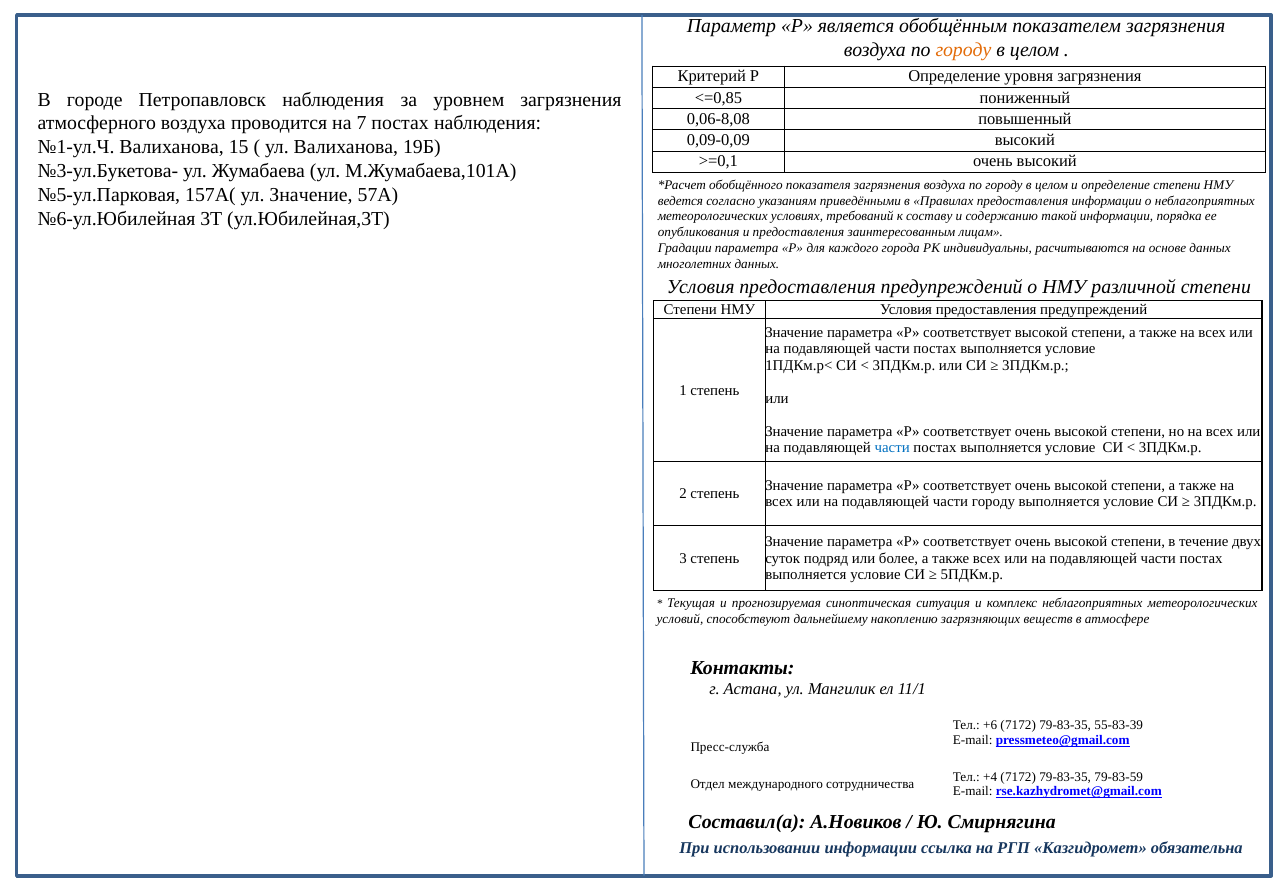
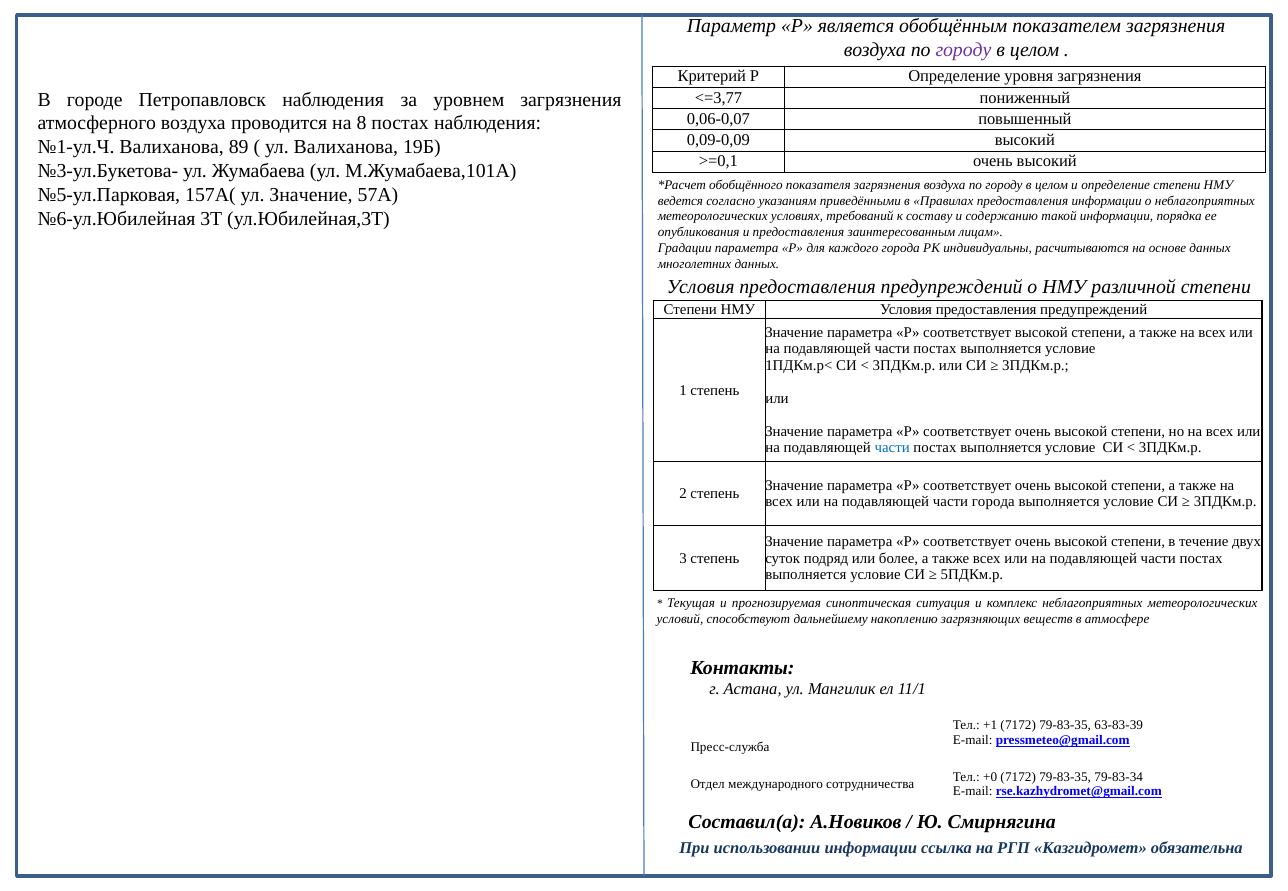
городу colour: orange -> purple (963, 50)
<=0,85: <=0,85 -> <=3,77 (719, 98)
0,06-8,08: 0,06-8,08 -> 0,06-0,07 (718, 119)
7: 7 -> 8 (361, 124)
15: 15 -> 89 (239, 147)
части городу: городу -> города (993, 502)
+6: +6 -> +1 (990, 726)
55-83-39: 55-83-39 -> 63-83-39 (1119, 726)
+4: +4 -> +0 (990, 777)
79-83-59: 79-83-59 -> 79-83-34 (1119, 777)
